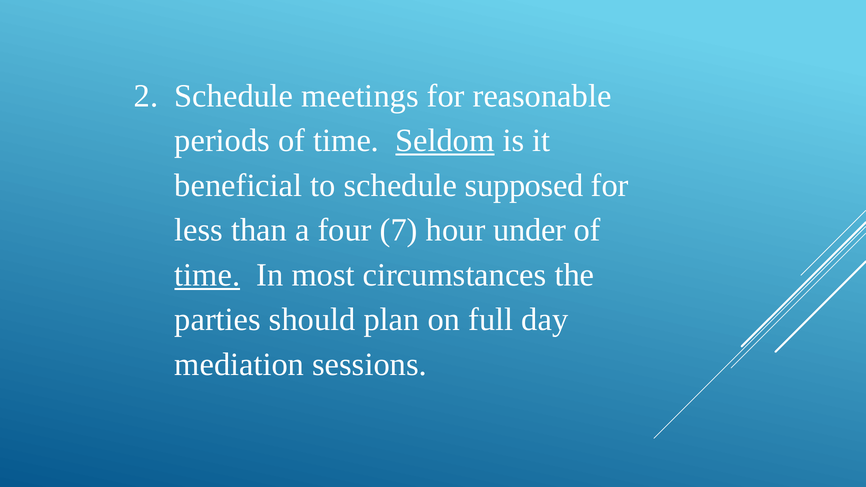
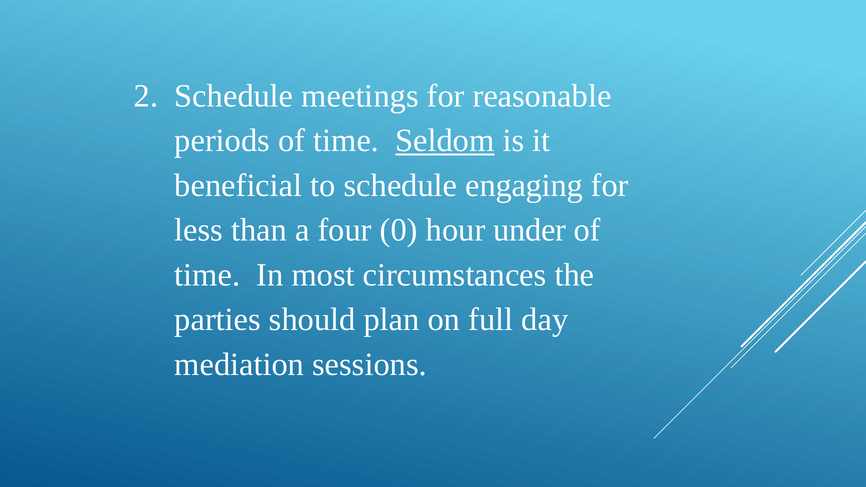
supposed: supposed -> engaging (524, 185)
7: 7 -> 0 (399, 230)
time underline: present -> none (207, 275)
